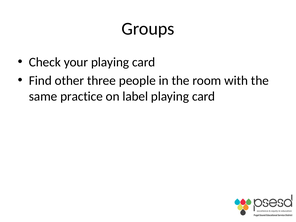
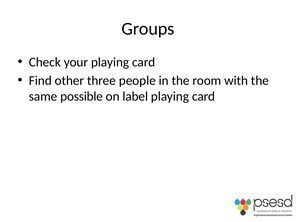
practice: practice -> possible (82, 96)
